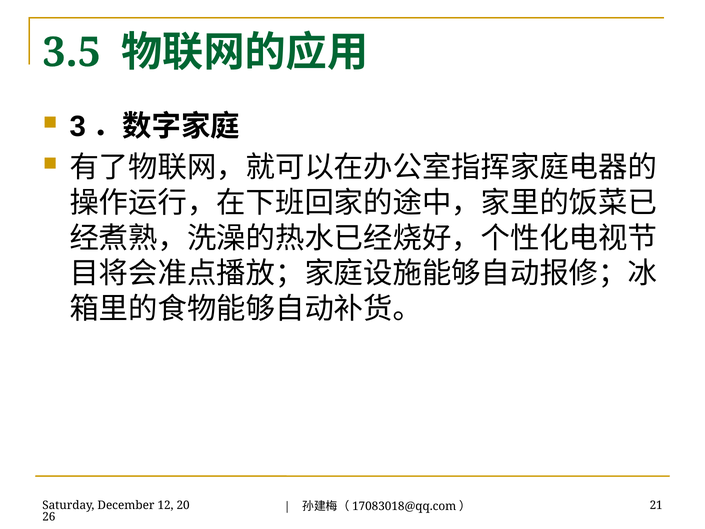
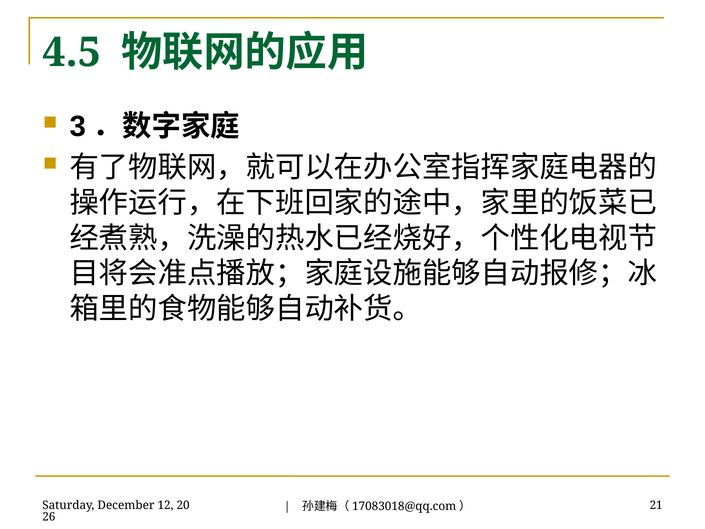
3.5: 3.5 -> 4.5 (72, 53)
